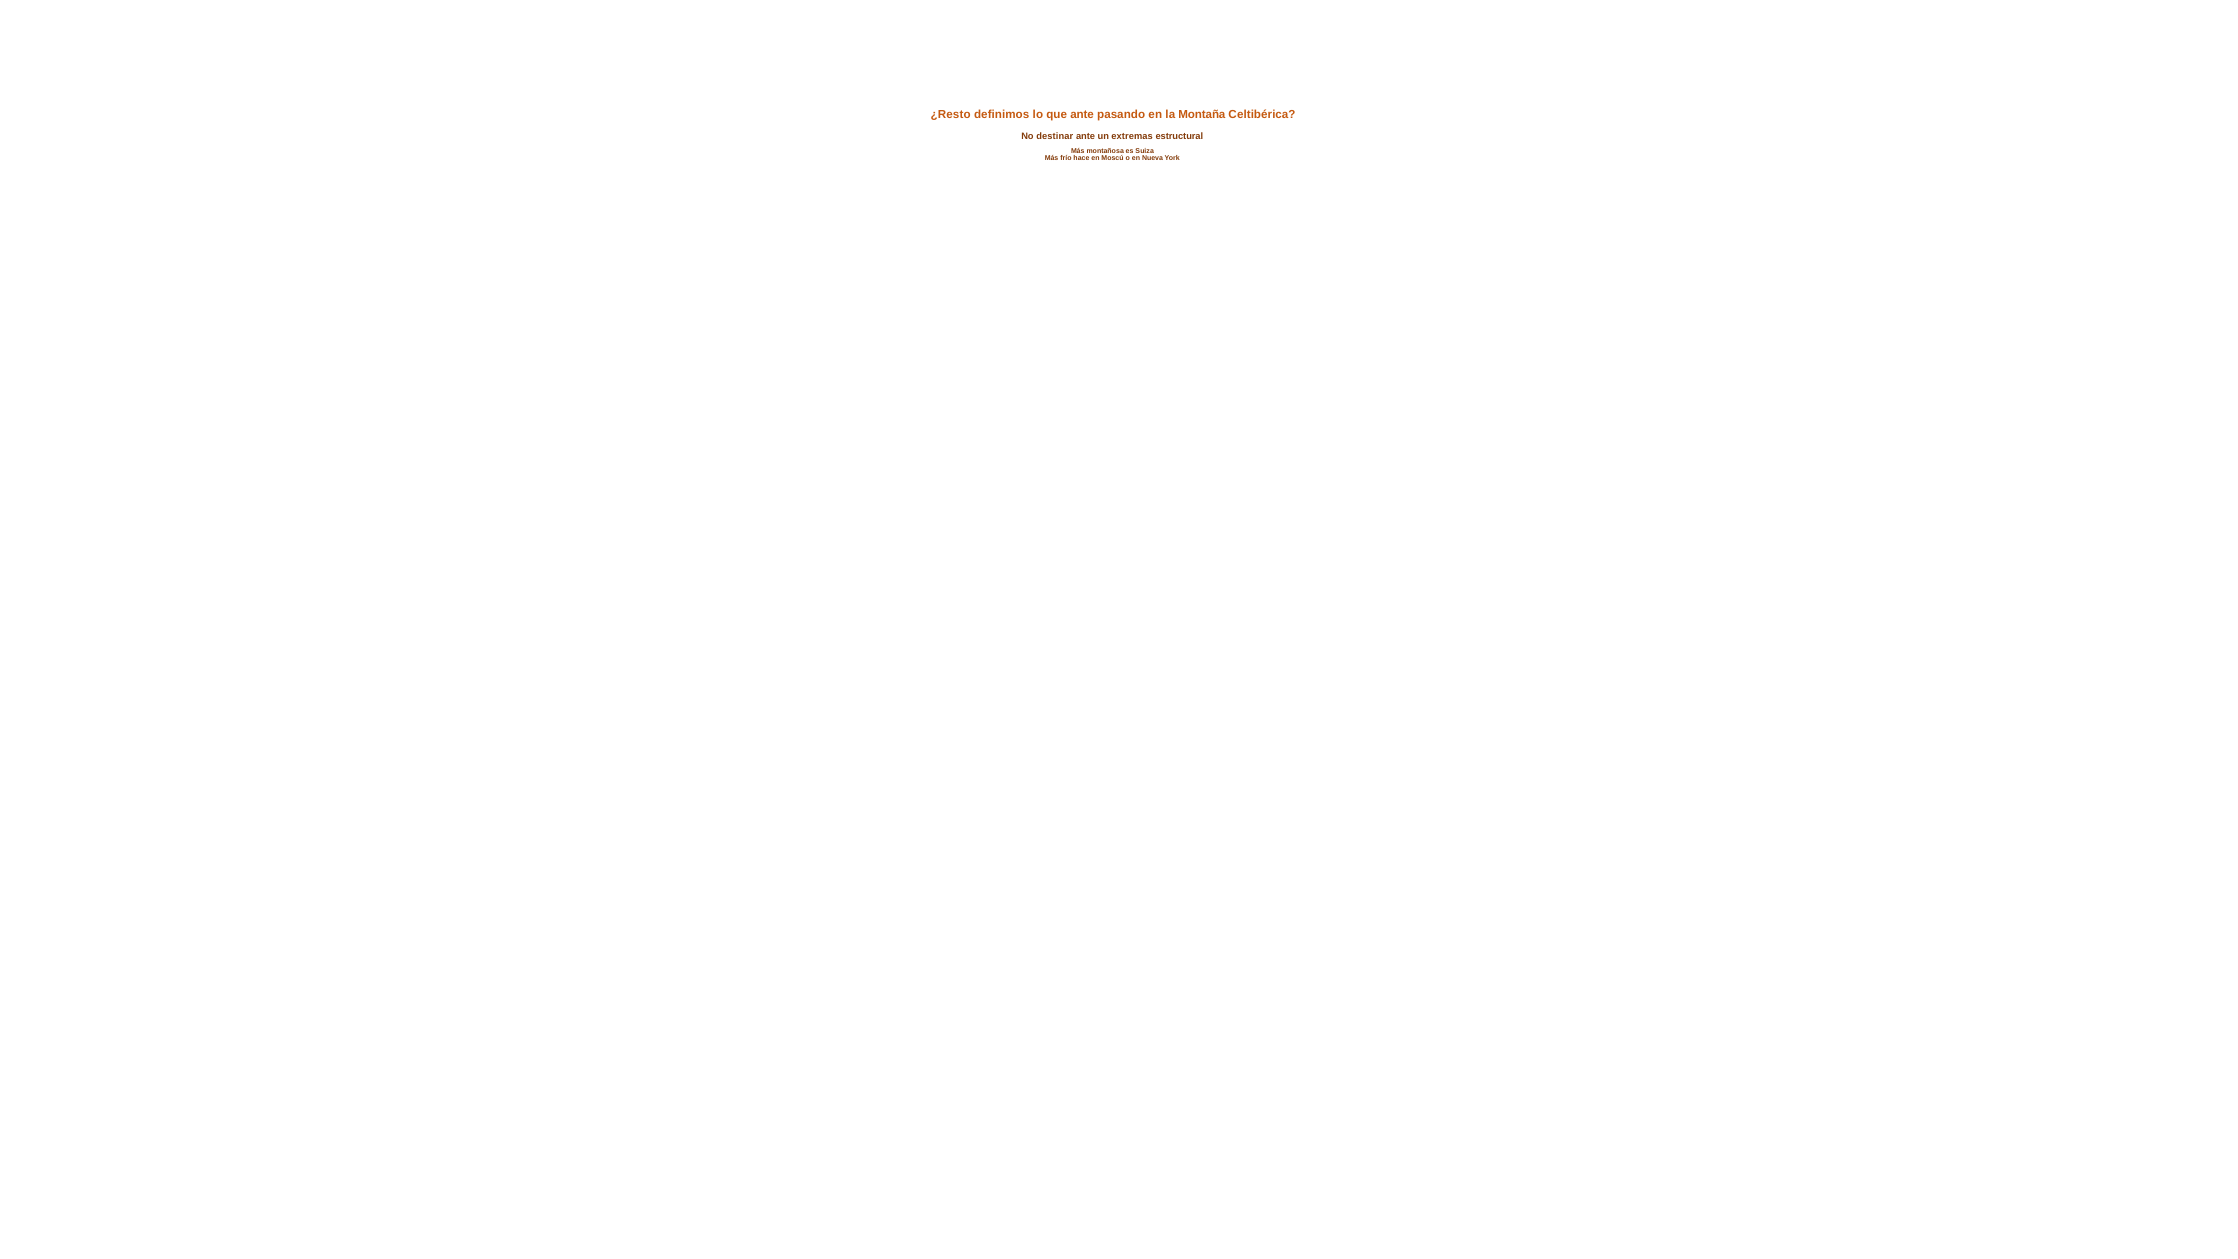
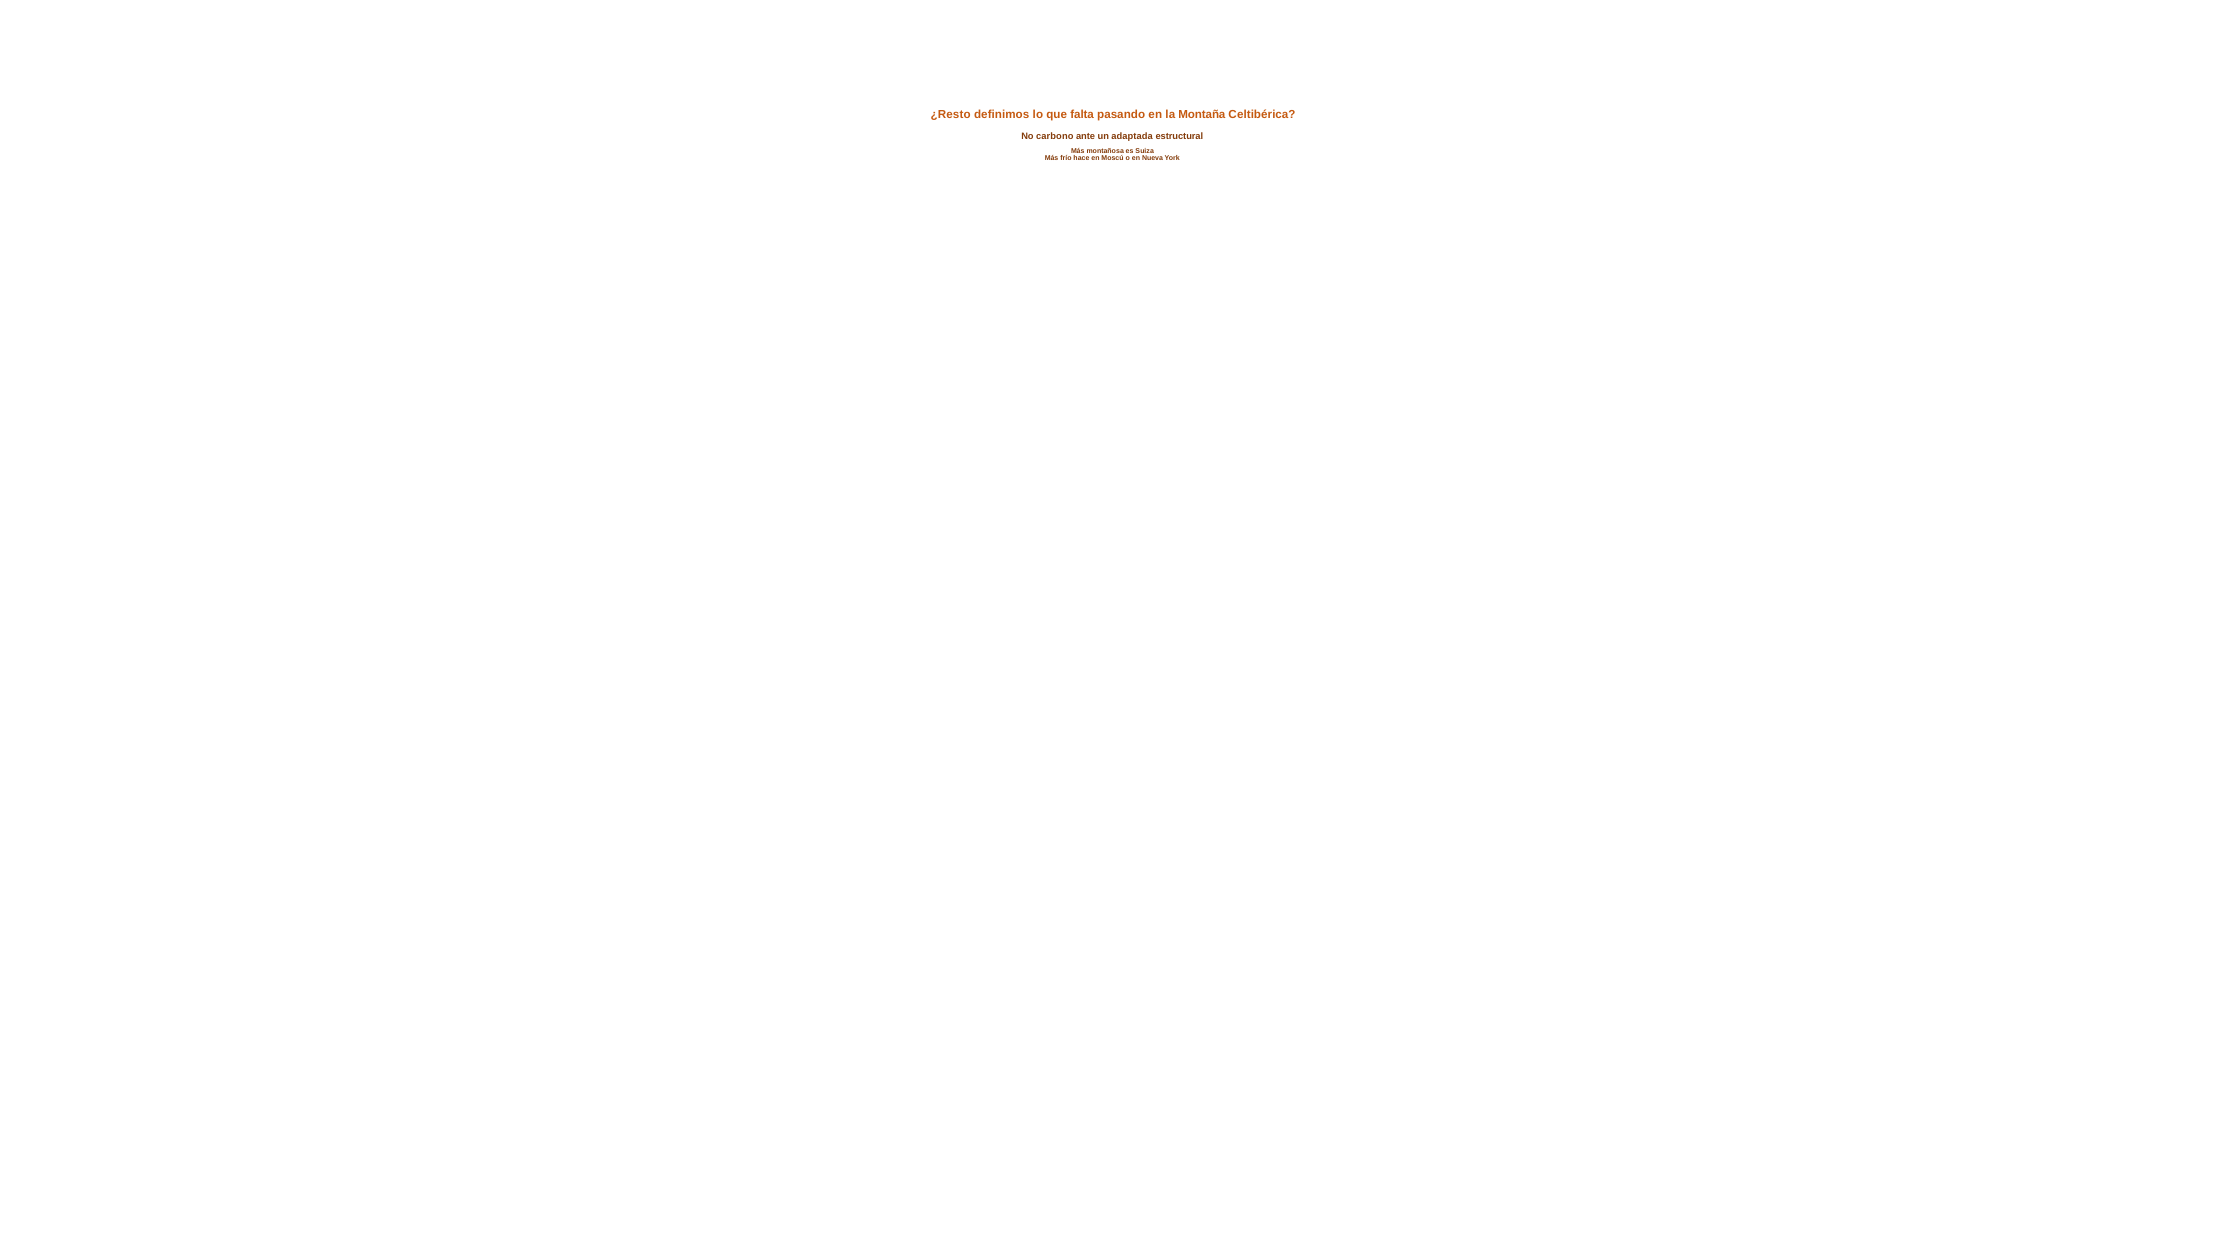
que ante: ante -> falta (1082, 115)
destinar: destinar -> carbono (1055, 136)
extremas: extremas -> adaptada (1132, 136)
